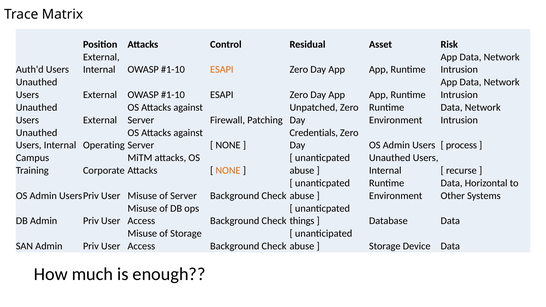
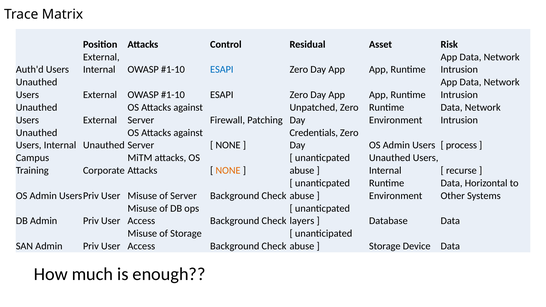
ESAPI colour: orange -> blue (222, 70)
Internal Operating: Operating -> Unauthed (104, 145)
things: things -> layers (302, 221)
